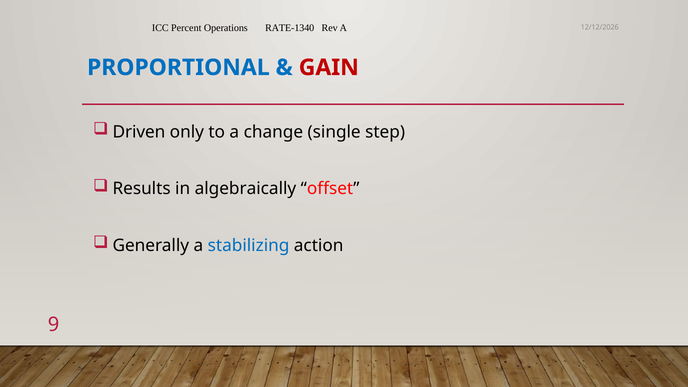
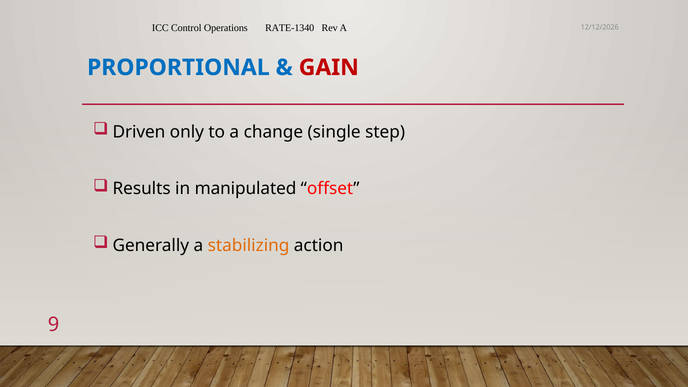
Percent: Percent -> Control (186, 28)
algebraically: algebraically -> manipulated (245, 189)
stabilizing colour: blue -> orange (249, 245)
